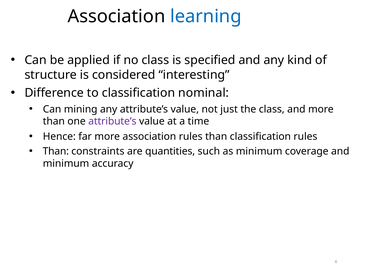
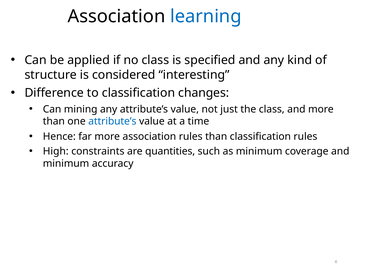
nominal: nominal -> changes (204, 93)
attribute’s colour: purple -> blue (112, 122)
Than: Than -> High (56, 152)
